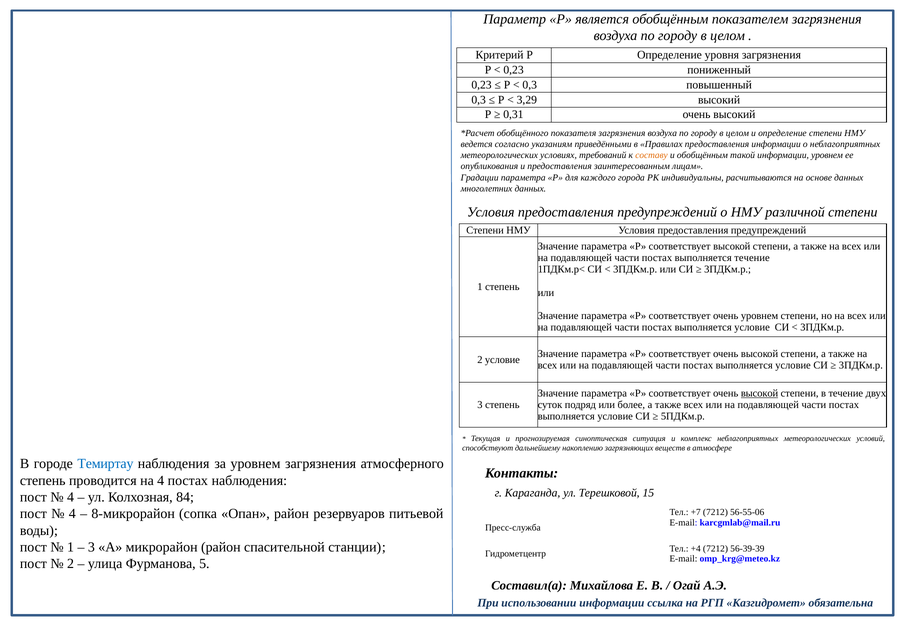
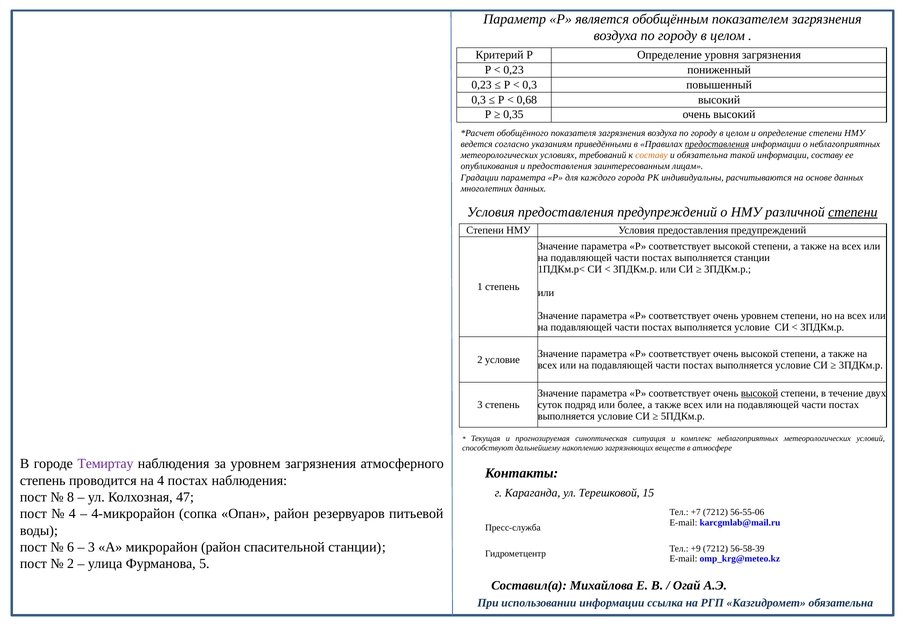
3,29: 3,29 -> 0,68 (527, 100)
0,31: 0,31 -> 0,35 (513, 115)
предоставления underline: none -> present (717, 144)
и обобщённым: обобщённым -> обязательна (702, 155)
информации уровнем: уровнем -> составу (827, 155)
степени underline: none -> present (853, 212)
выполняется течение: течение -> станции (752, 258)
Темиртау colour: blue -> purple (105, 464)
4: 4 -> 8 (71, 498)
84: 84 -> 47 (185, 498)
8-микрорайон: 8-микрорайон -> 4-микрорайон (133, 514)
1: 1 -> 6 (71, 548)
+4: +4 -> +9 (696, 549)
56-39-39: 56-39-39 -> 56-58-39 (747, 549)
